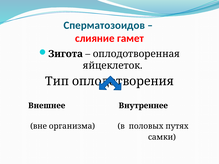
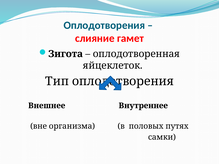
Сперматозоидов: Сперматозоидов -> Оплодотворения (104, 25)
